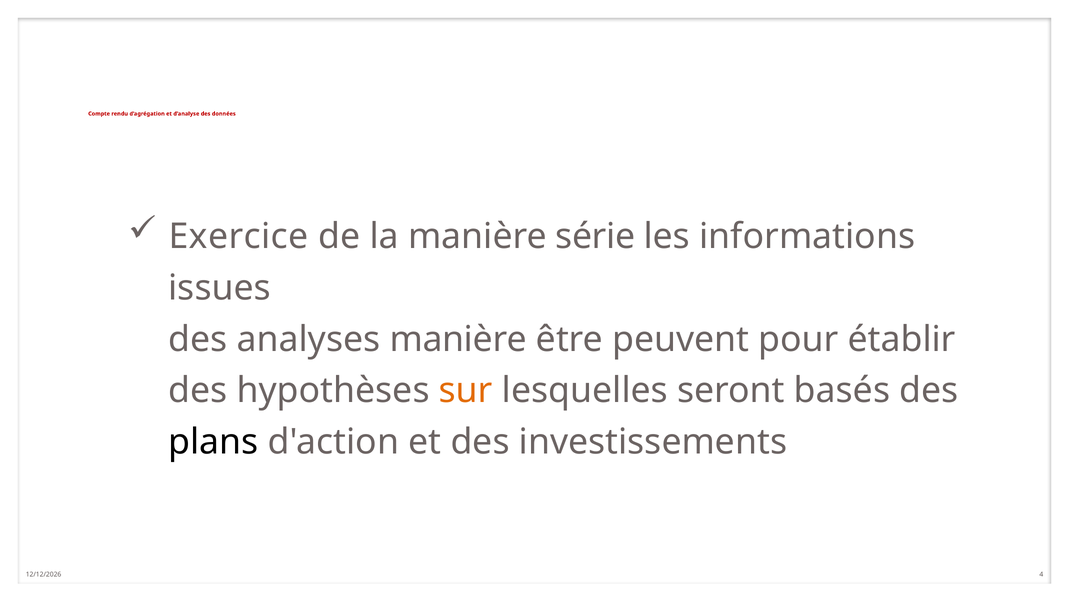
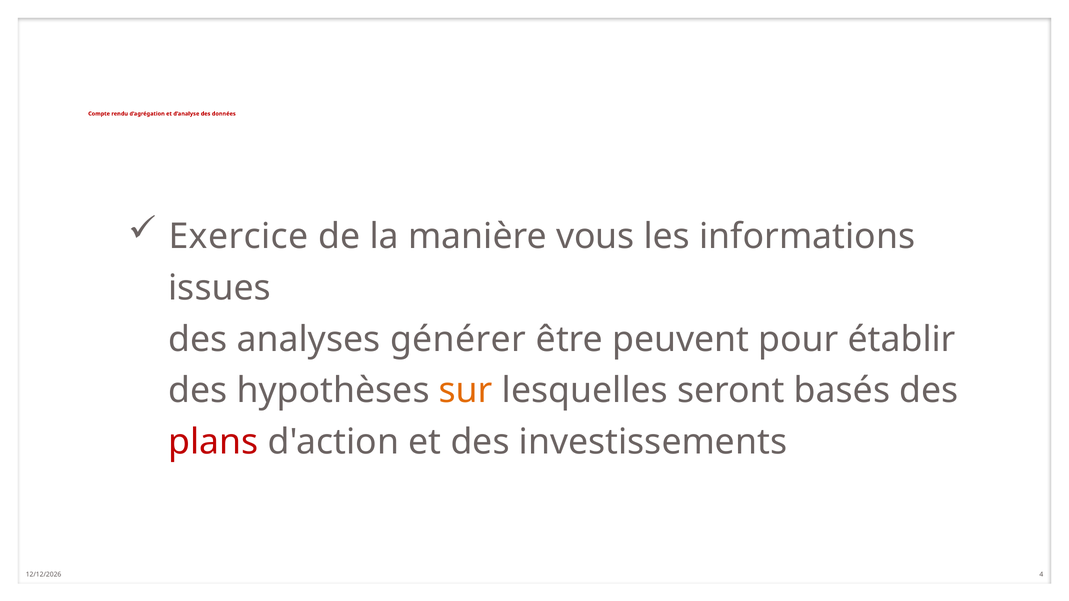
série: série -> vous (595, 237)
analyses manière: manière -> générer (458, 340)
plans colour: black -> red (213, 442)
